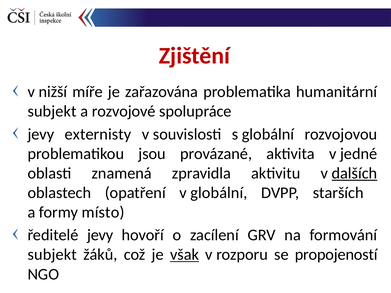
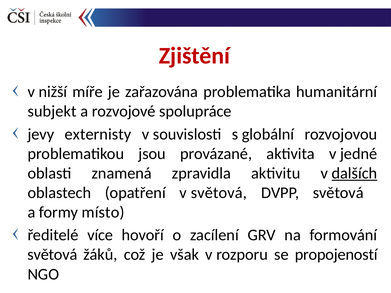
v globální: globální -> světová (219, 193)
DVPP starších: starších -> světová (338, 193)
ředitelé jevy: jevy -> více (100, 235)
subjekt: subjekt -> světová (52, 255)
však underline: present -> none (185, 255)
